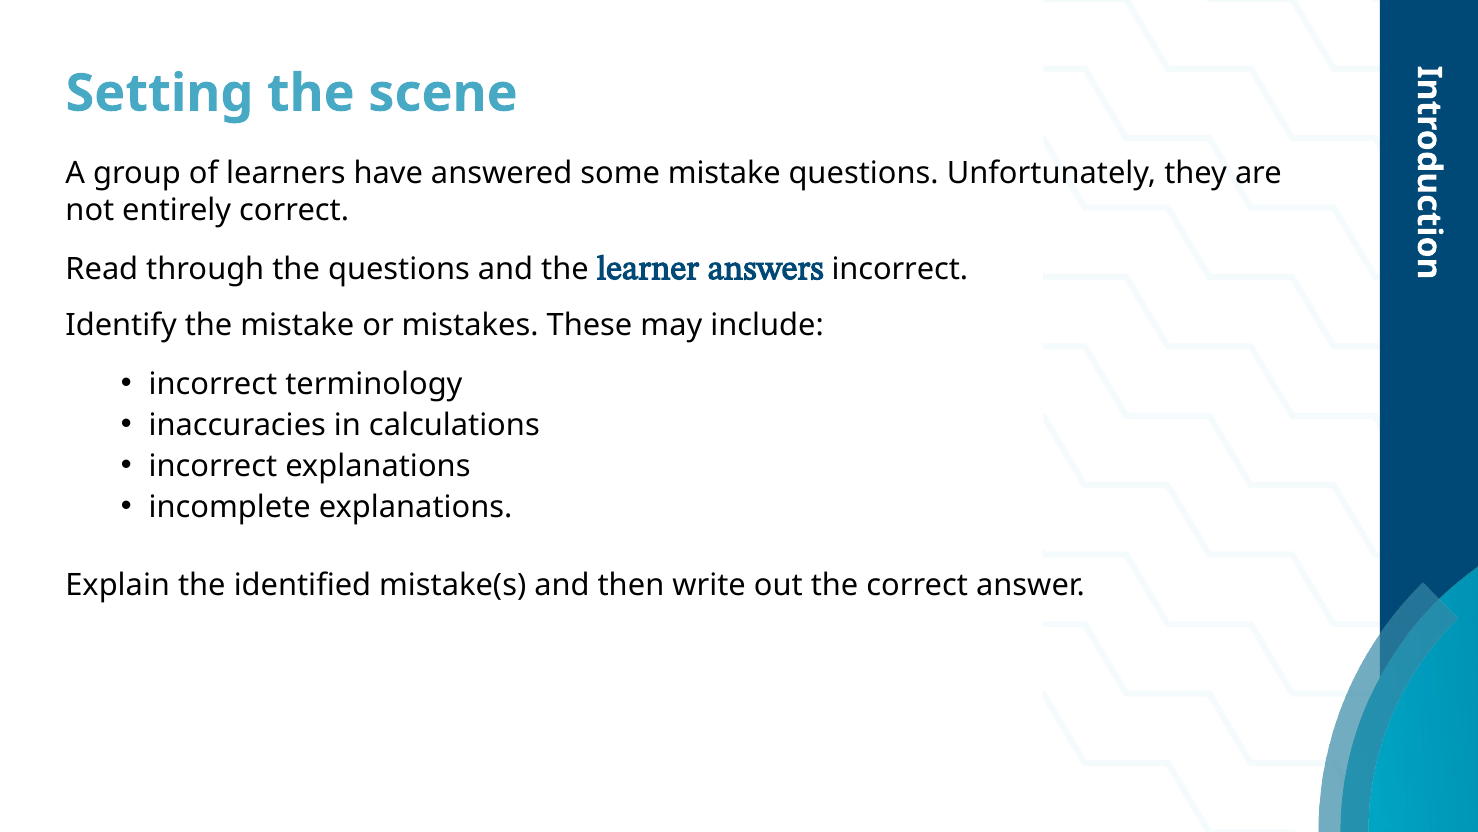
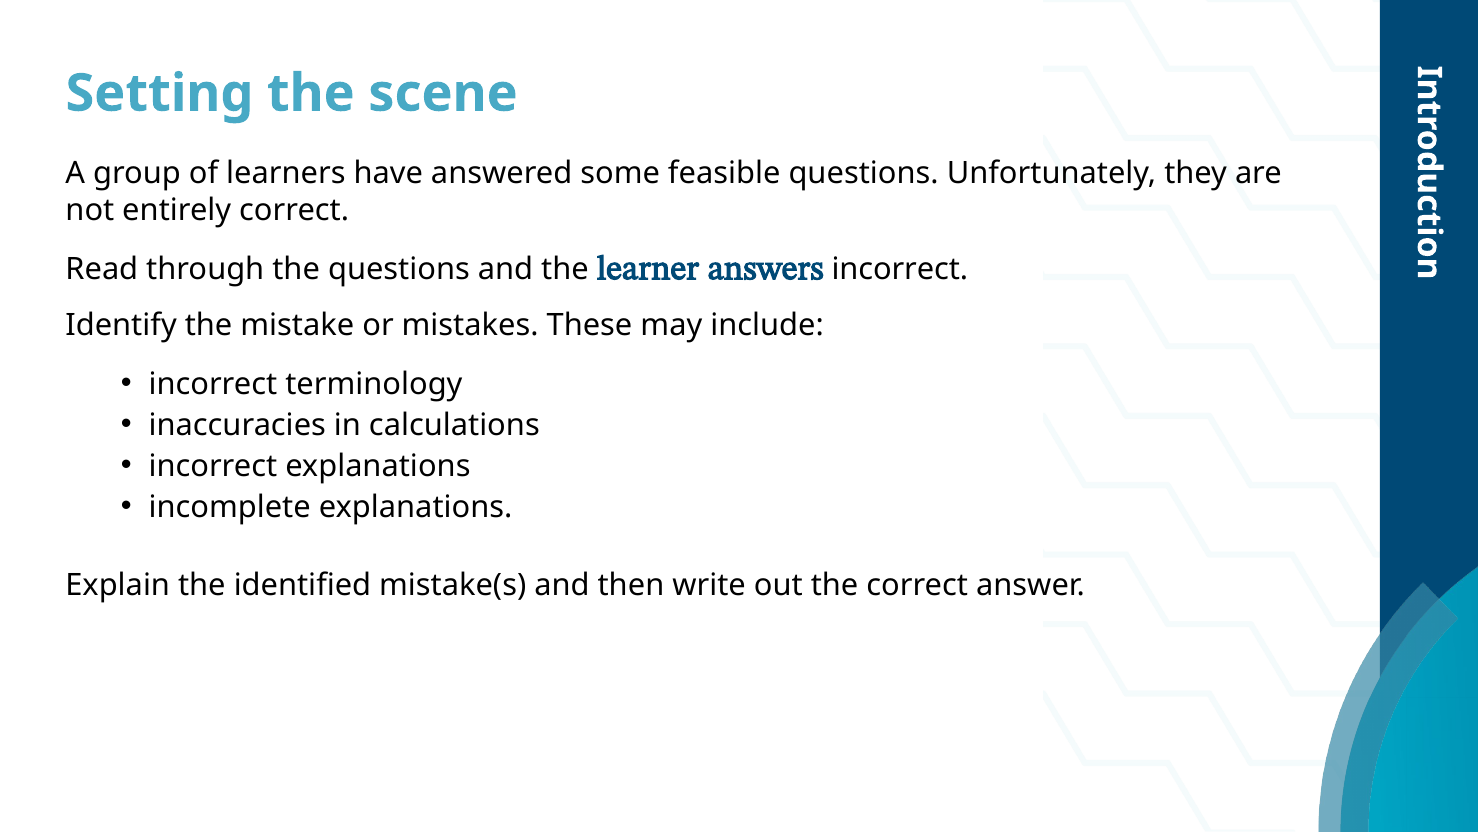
some mistake: mistake -> feasible (724, 173)
